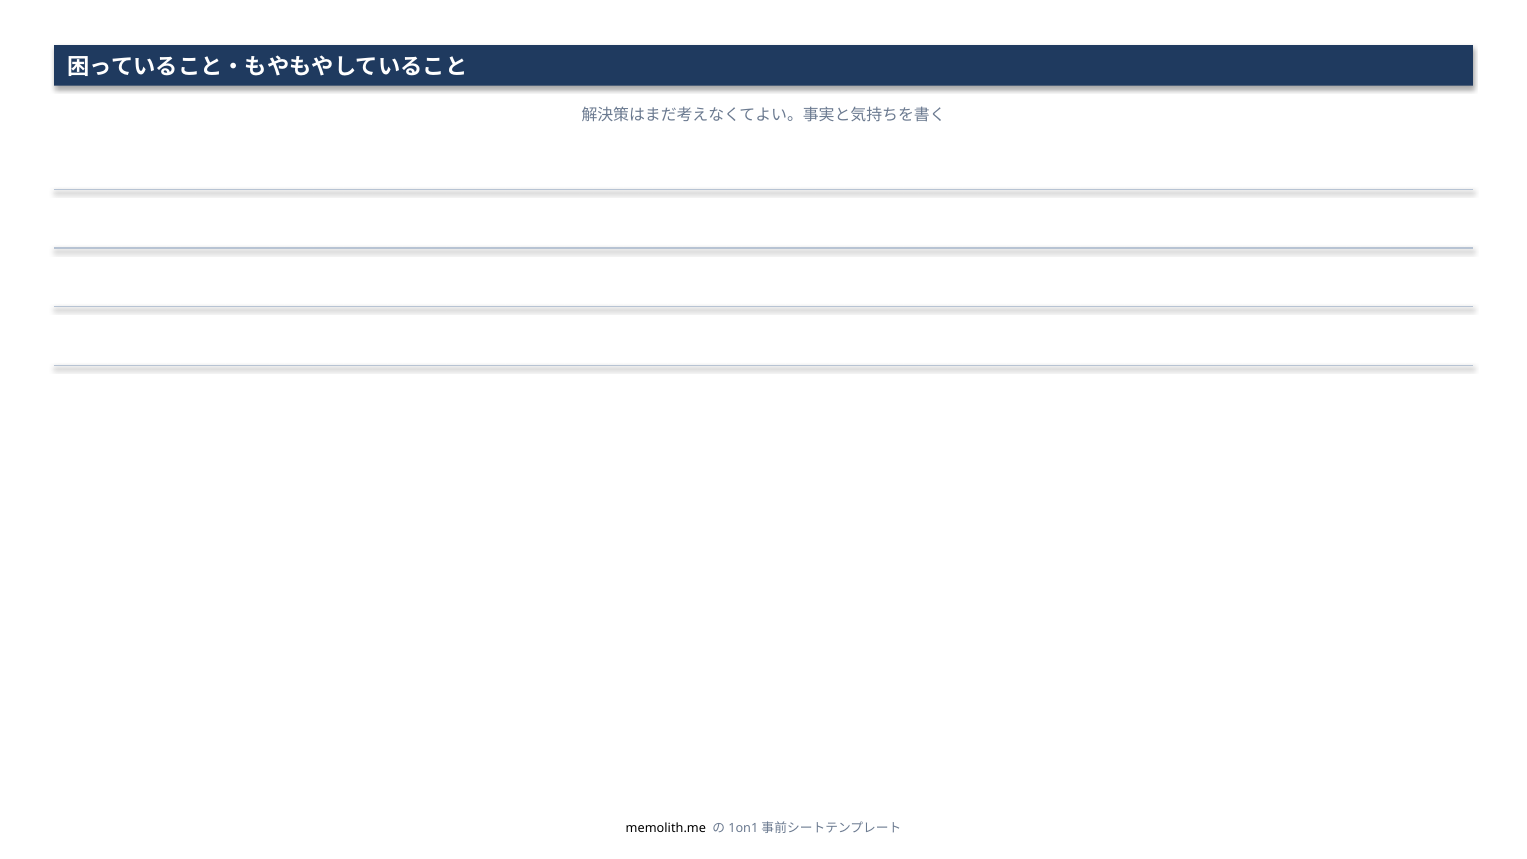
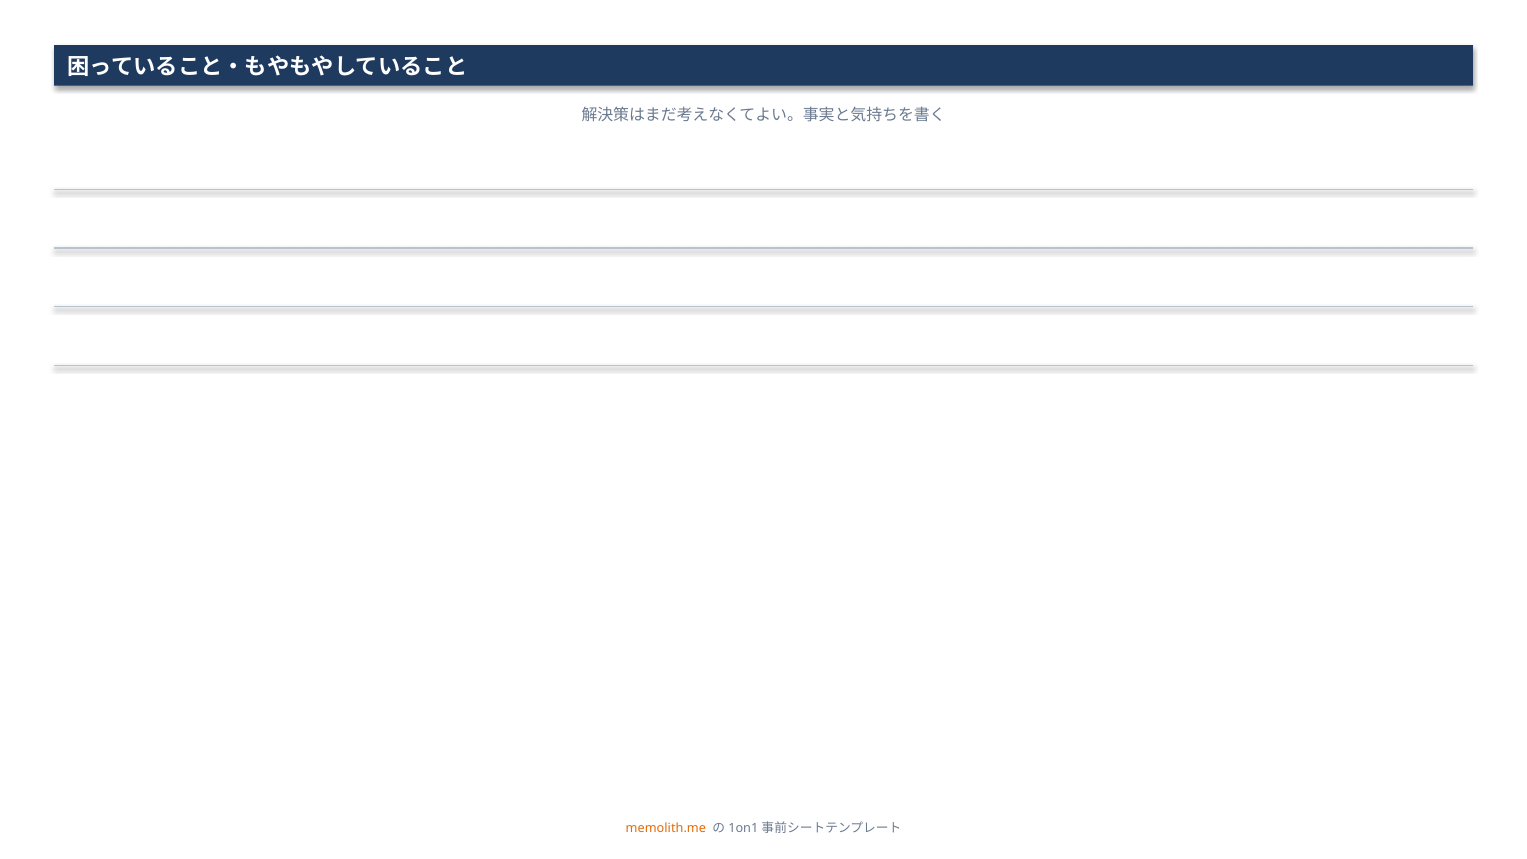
memolith.me colour: black -> orange (666, 828)
